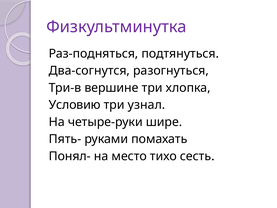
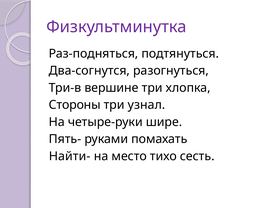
Условию: Условию -> Стороны (75, 105)
Понял-: Понял- -> Найти- (70, 156)
